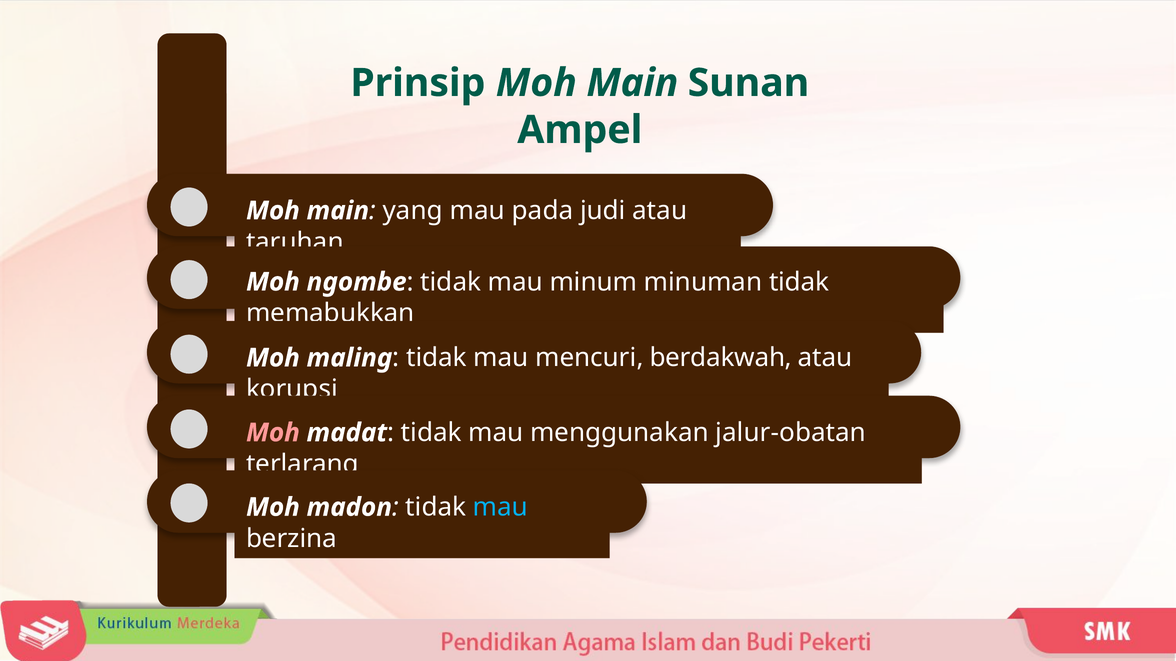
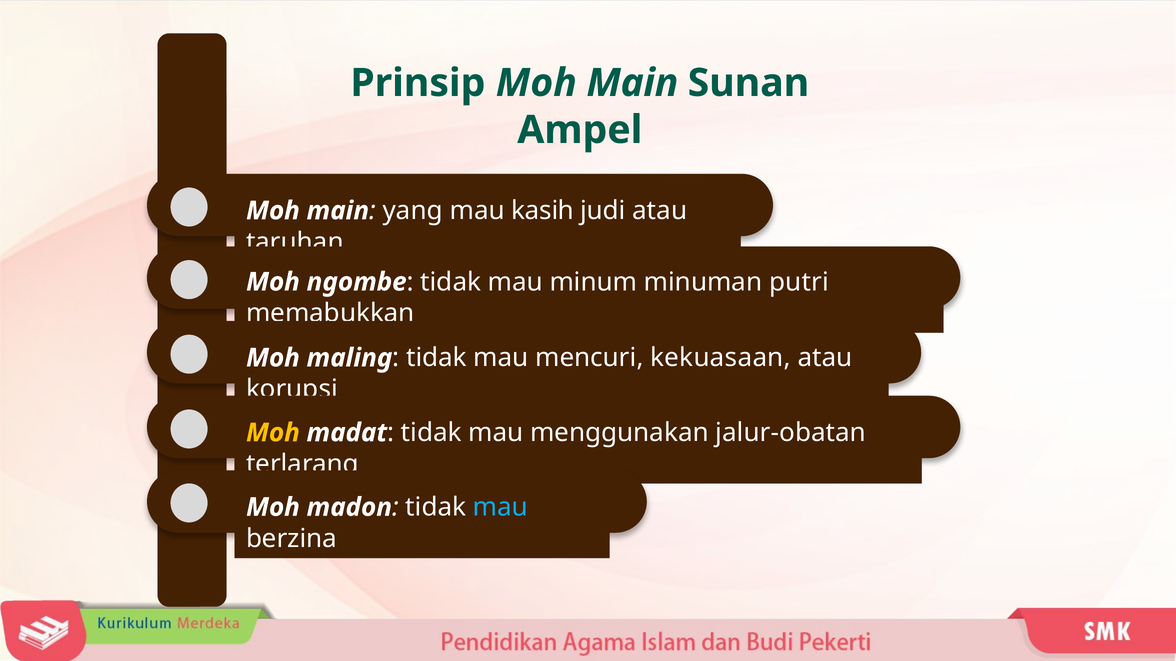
pada: pada -> kasih (543, 211)
minuman tidak: tidak -> putri (799, 282)
berdakwah: berdakwah -> kekuasaan (721, 358)
Moh colour: pink -> yellow (273, 433)
